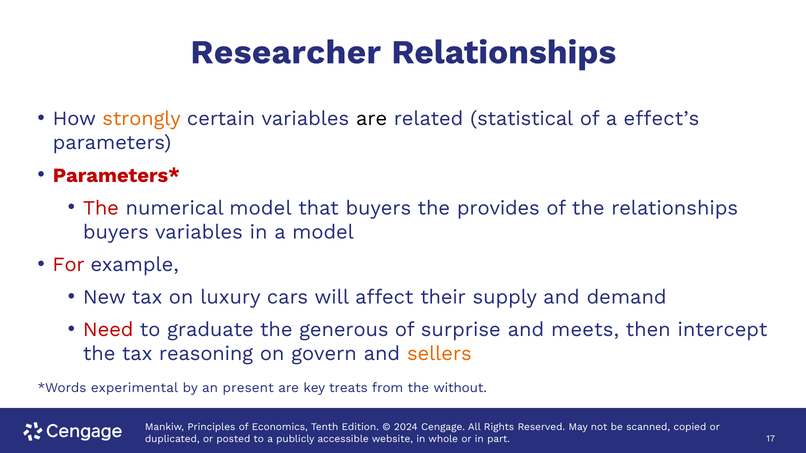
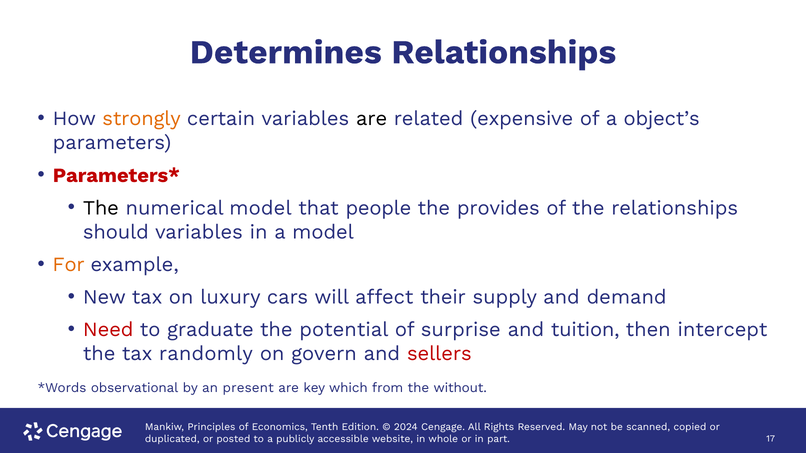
Researcher: Researcher -> Determines (286, 52)
statistical: statistical -> expensive (522, 119)
effect’s: effect’s -> object’s (662, 119)
The colour: red -> black (101, 208)
that buyers: buyers -> people (378, 208)
buyers: buyers -> should (116, 232)
For colour: red -> orange (69, 265)
generous: generous -> potential (344, 330)
meets: meets -> tuition (585, 330)
reasoning: reasoning -> randomly (206, 354)
sellers colour: orange -> red (439, 354)
experimental: experimental -> observational (135, 388)
treats: treats -> which (348, 388)
